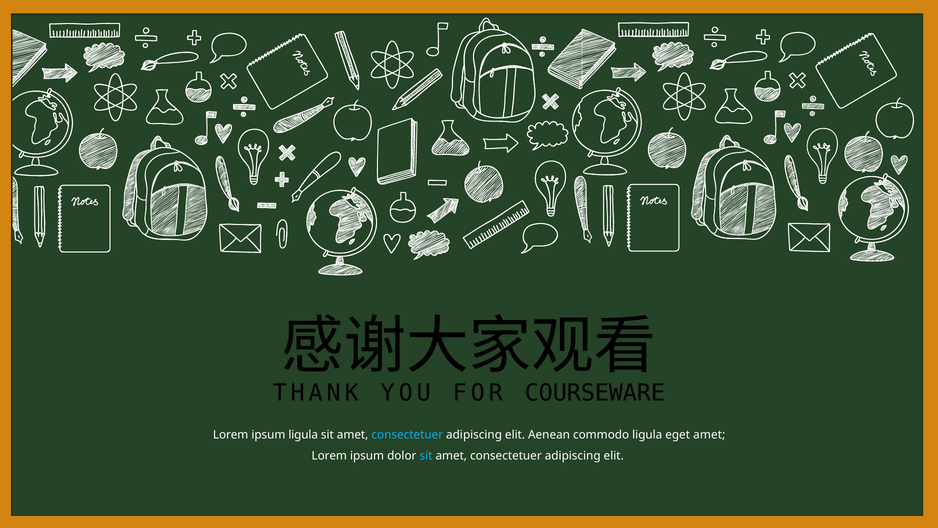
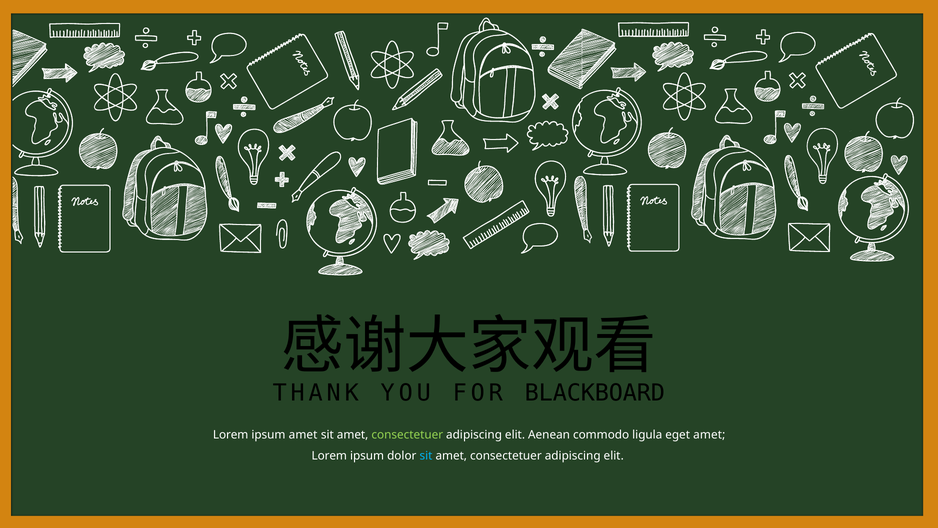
COURSEWARE: COURSEWARE -> BLACKBOARD (595, 393)
ipsum ligula: ligula -> amet (303, 435)
consectetuer colour: light blue -> light green (407, 435)
